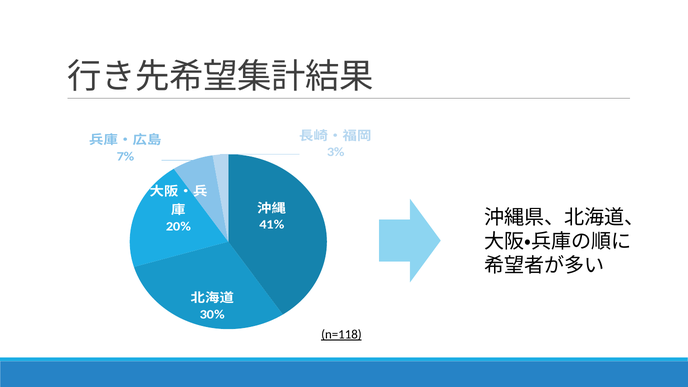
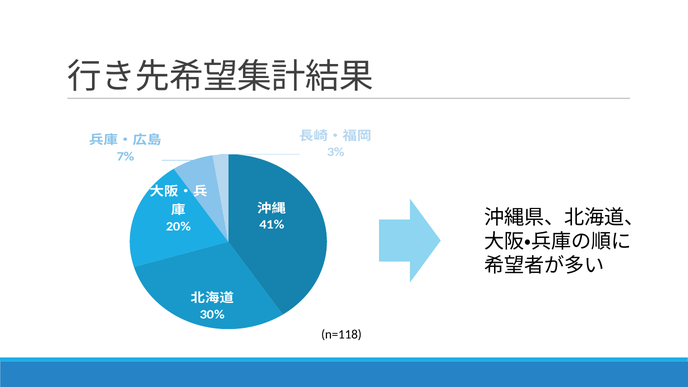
n=118 underline: present -> none (341, 334)
